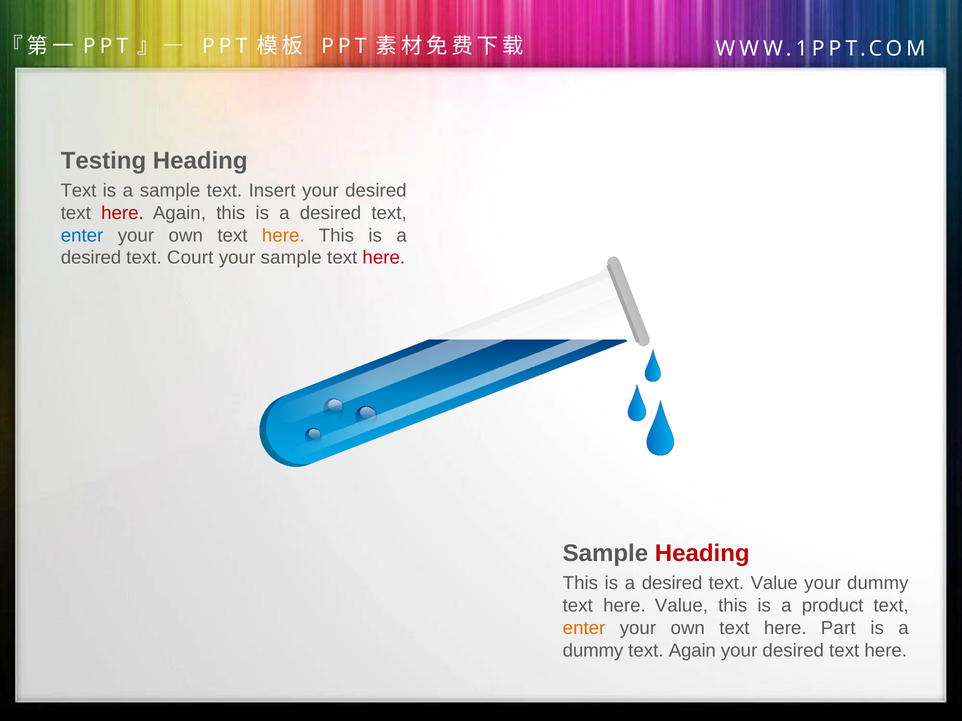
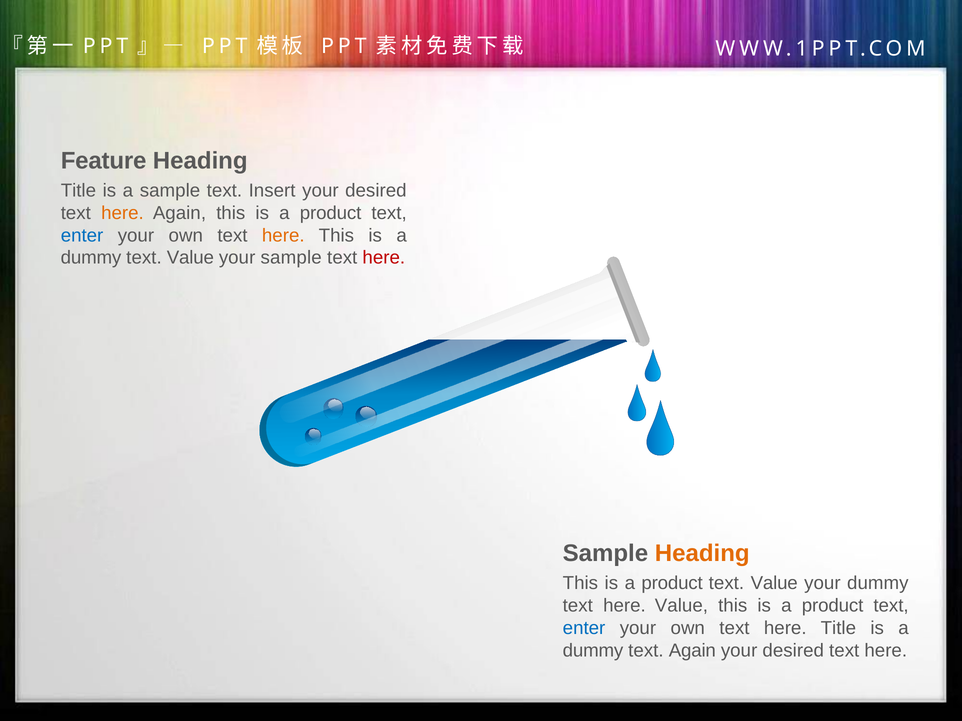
Testing: Testing -> Feature (104, 161)
Text: Text -> Title (78, 191)
here colour: red -> orange (122, 213)
desired: desired -> product (331, 213)
desired: desired -> dummy (91, 258)
Court: Court -> Value (190, 258)
Heading colour: red -> orange (702, 554)
desired: desired -> product (672, 583)
enter colour: orange -> blue (584, 628)
here Part: Part -> Title (838, 628)
